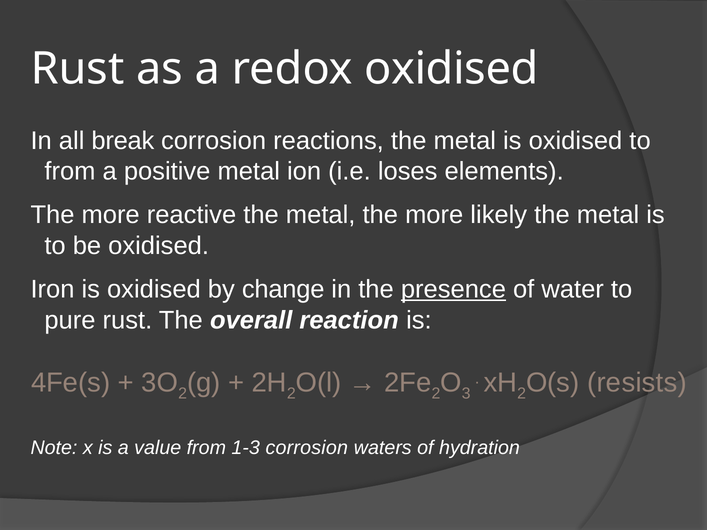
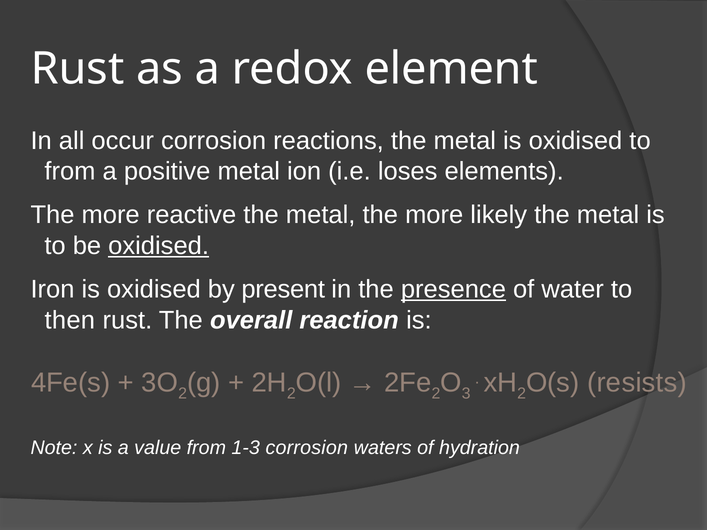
redox oxidised: oxidised -> element (451, 69)
break: break -> occur (123, 141)
oxidised underline: none -> present (159, 246)
change: change -> present (283, 290)
pure: pure -> then (70, 320)
